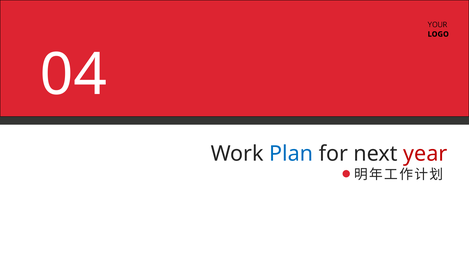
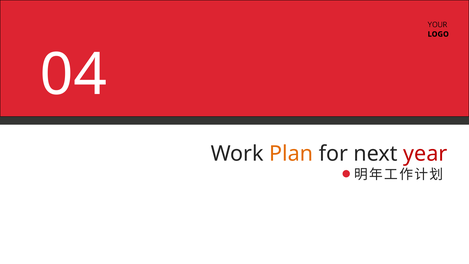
Plan colour: blue -> orange (291, 154)
